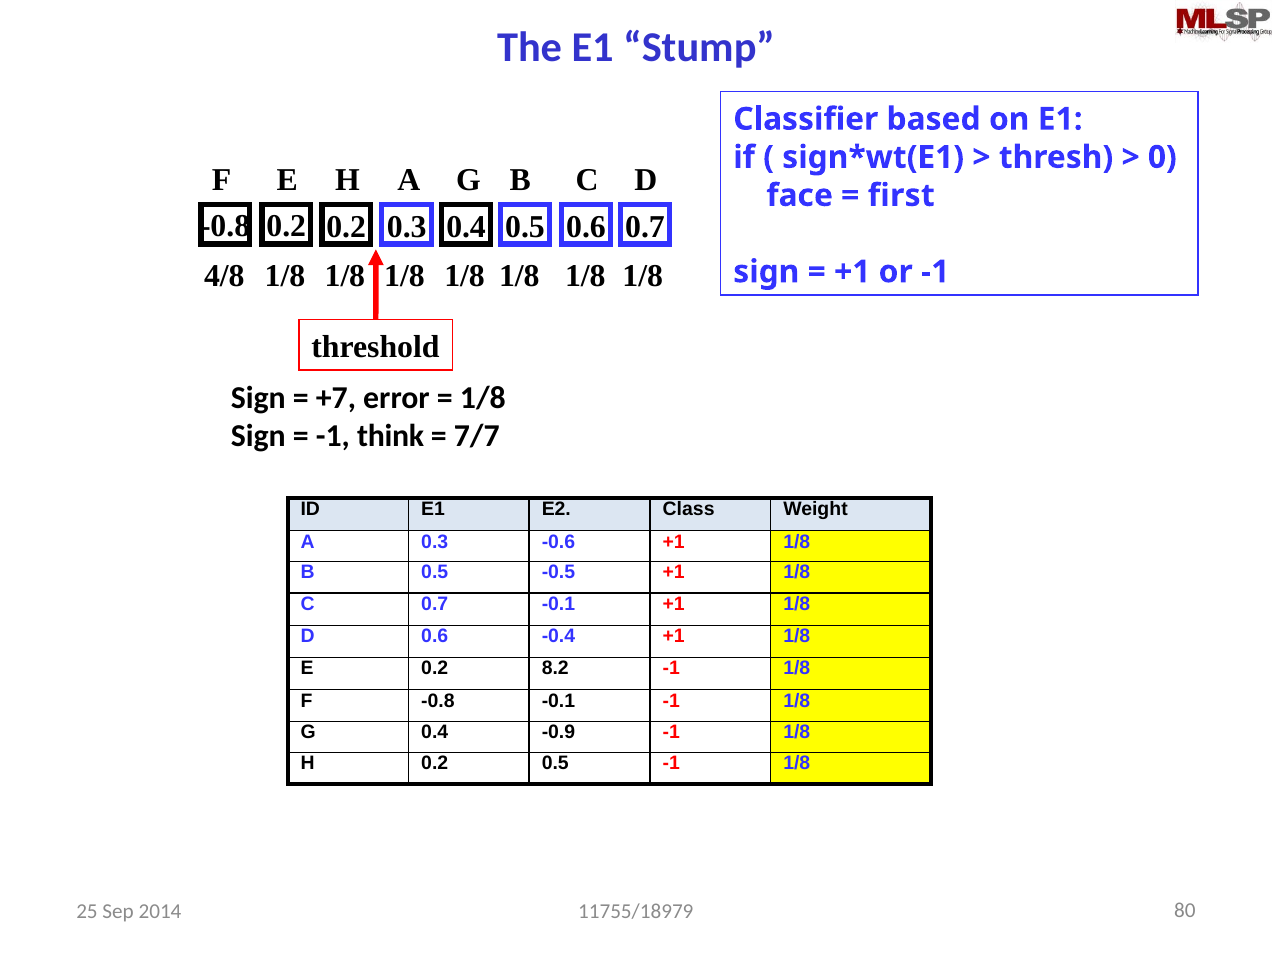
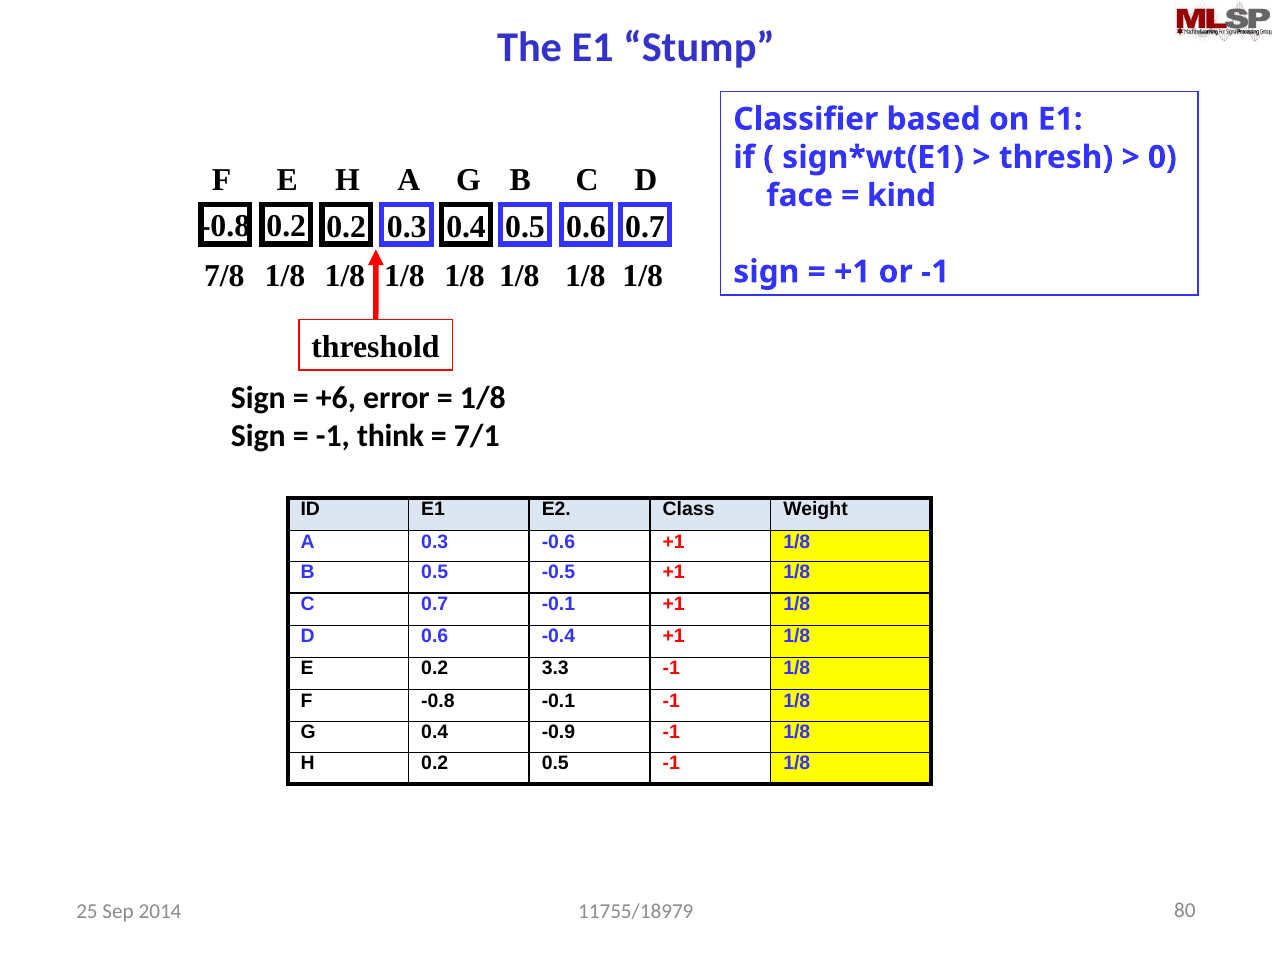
first: first -> kind (902, 195)
4/8: 4/8 -> 7/8 (224, 276)
+7: +7 -> +6 (336, 398)
7/7: 7/7 -> 7/1 (477, 436)
8.2: 8.2 -> 3.3 (555, 668)
